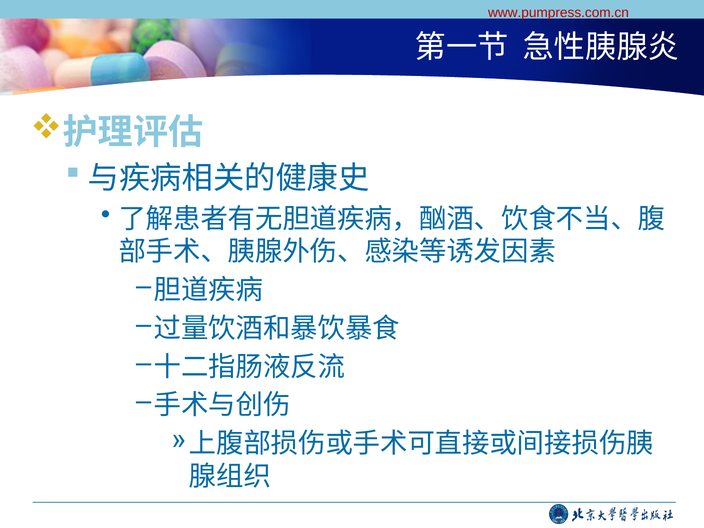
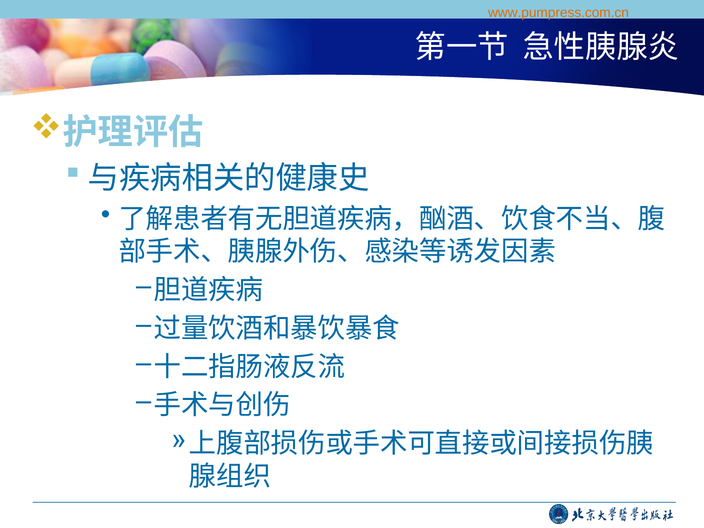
www.pumpress.com.cn colour: red -> orange (558, 13)
